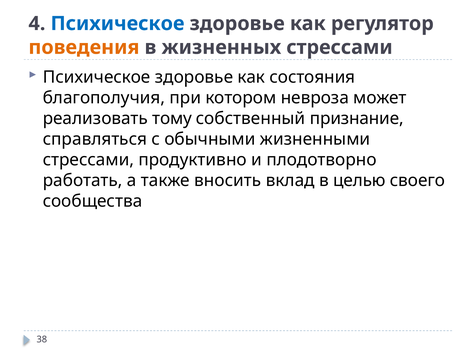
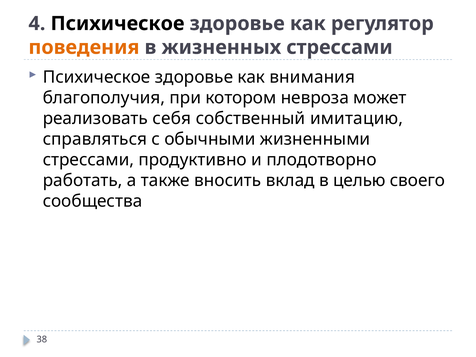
Психическое colour: blue -> black (118, 24)
состояния: состояния -> внимания (312, 77)
тому: тому -> себя (172, 119)
признание: признание -> имитацию (357, 119)
